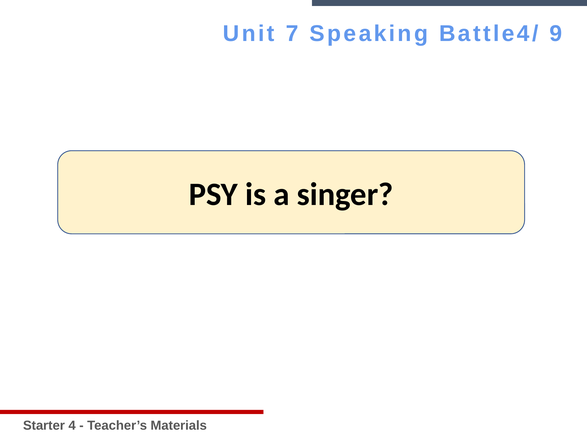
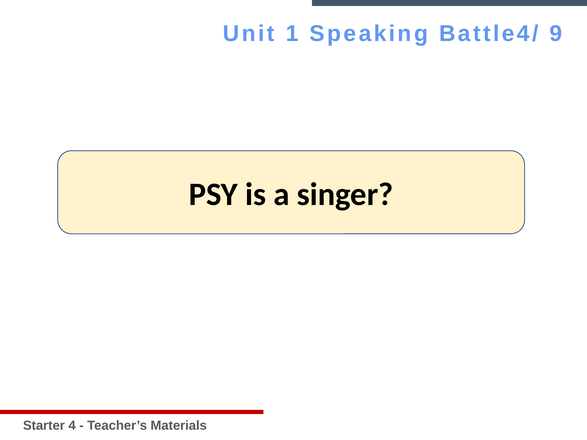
7: 7 -> 1 (292, 34)
